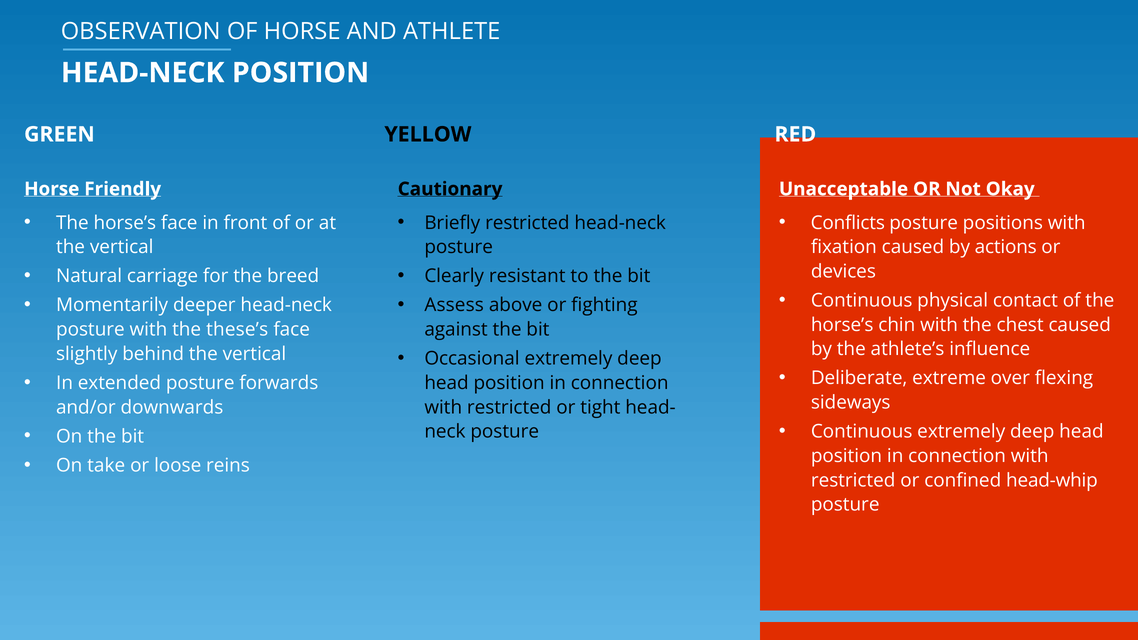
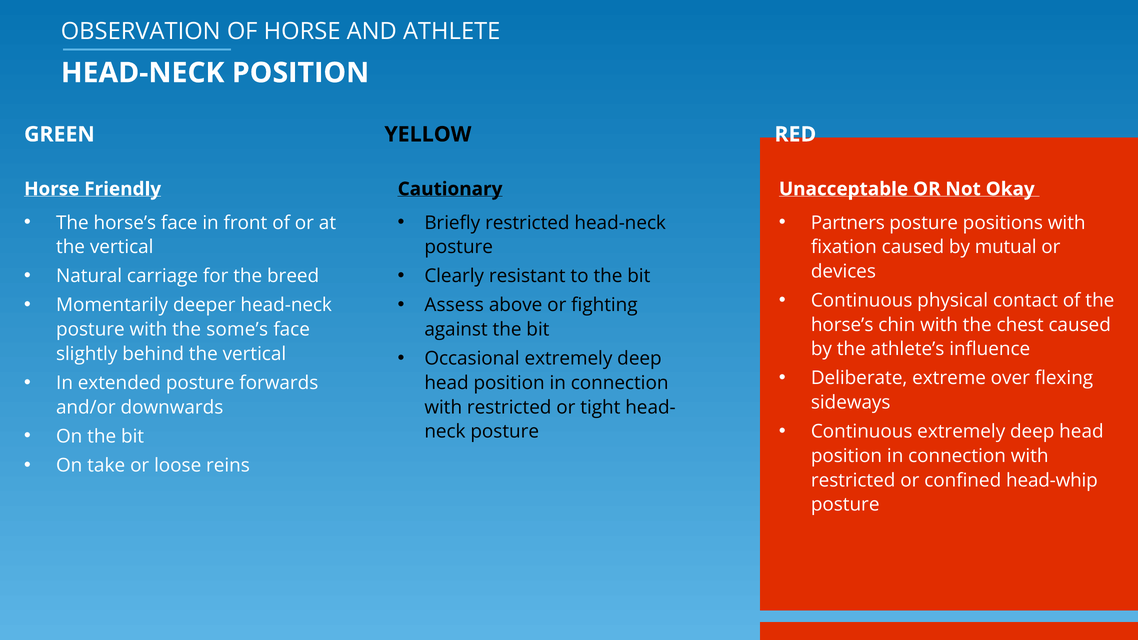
Conflicts: Conflicts -> Partners (848, 223)
actions: actions -> mutual (1006, 247)
these’s: these’s -> some’s (237, 330)
